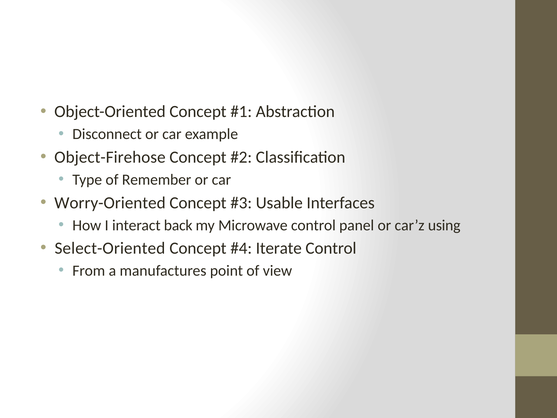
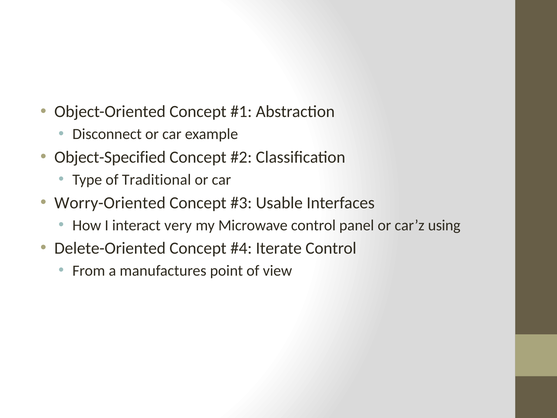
Object-Firehose: Object-Firehose -> Object-Specified (110, 157)
Remember: Remember -> Traditional (156, 180)
back: back -> very (178, 225)
Select-Oriented: Select-Oriented -> Delete-Oriented (110, 248)
